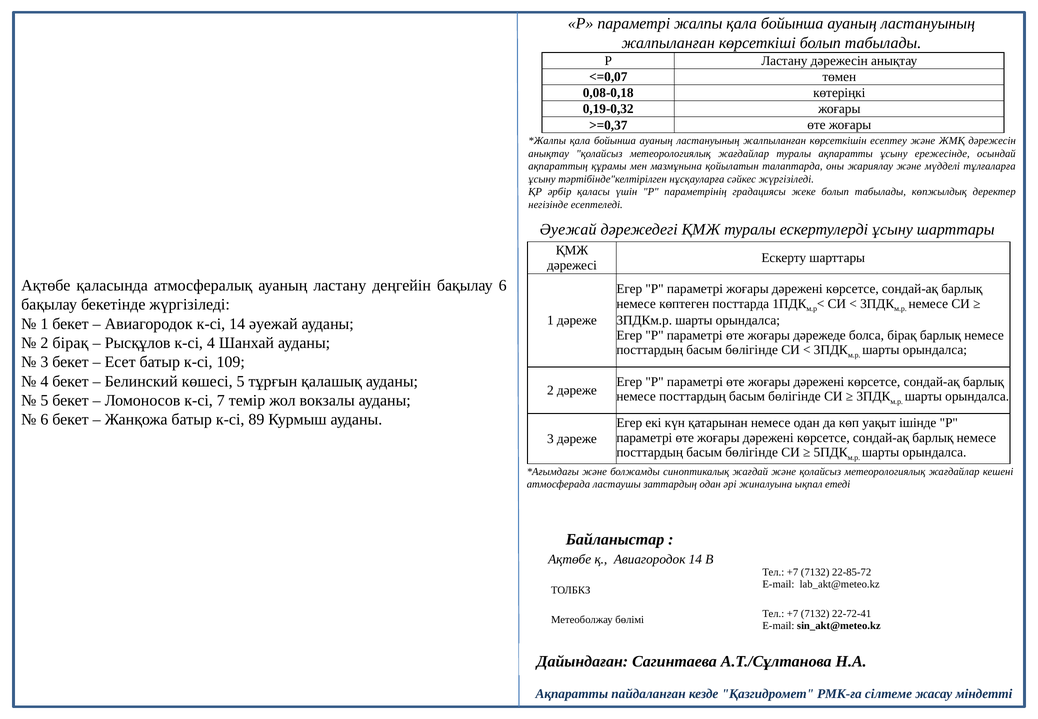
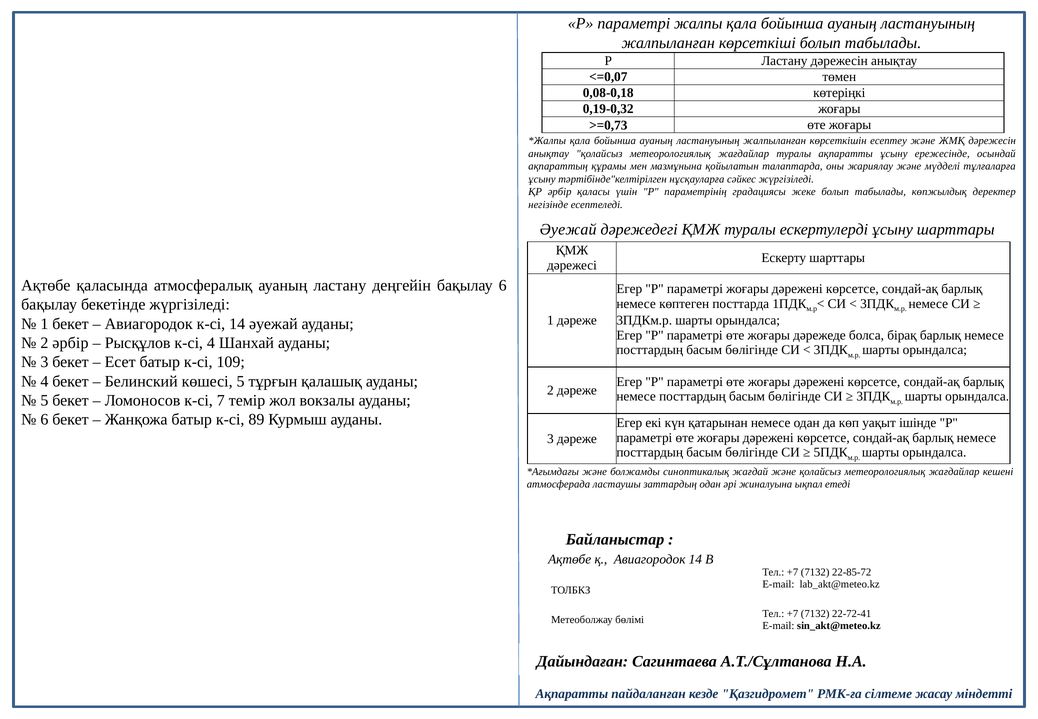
>=0,37: >=0,37 -> >=0,73 (608, 125)
2 бірақ: бірақ -> әрбір (70, 343)
